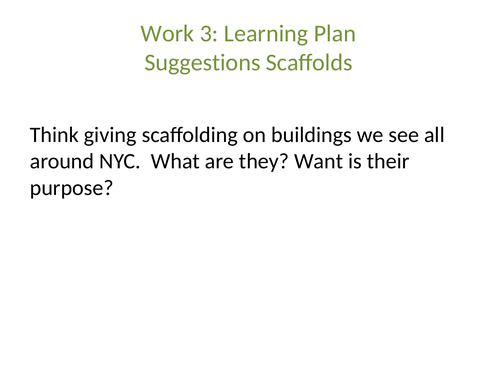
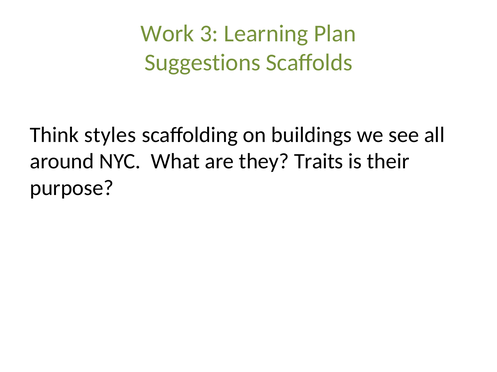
giving: giving -> styles (110, 135)
Want: Want -> Traits (319, 162)
